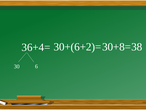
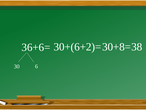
36+4=: 36+4= -> 36+6= (36, 47)
